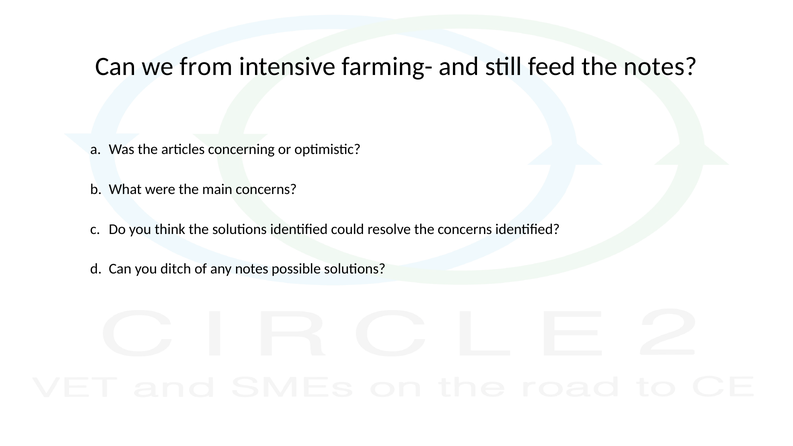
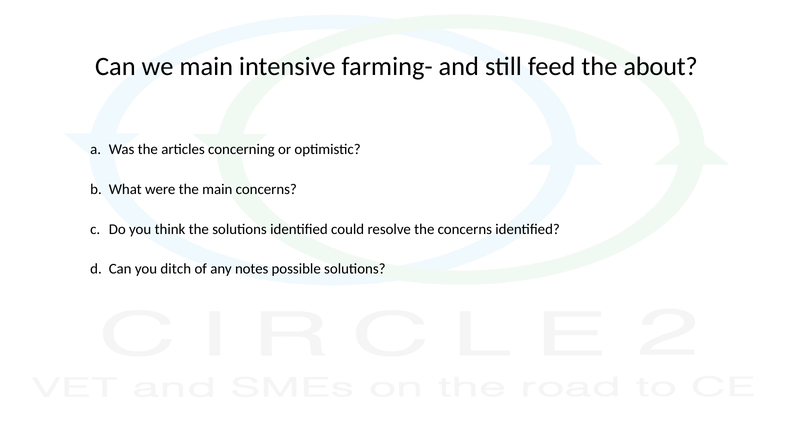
we from: from -> main (206, 67)
the notes: notes -> about (661, 67)
